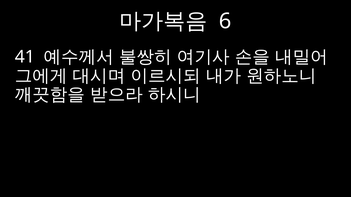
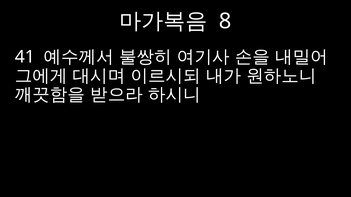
6: 6 -> 8 (225, 21)
